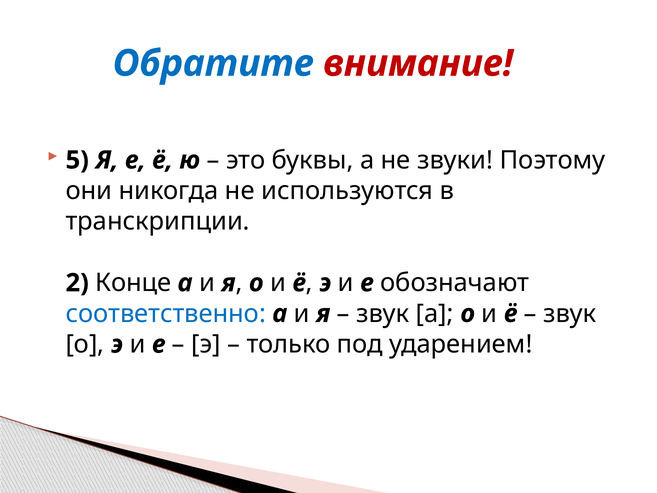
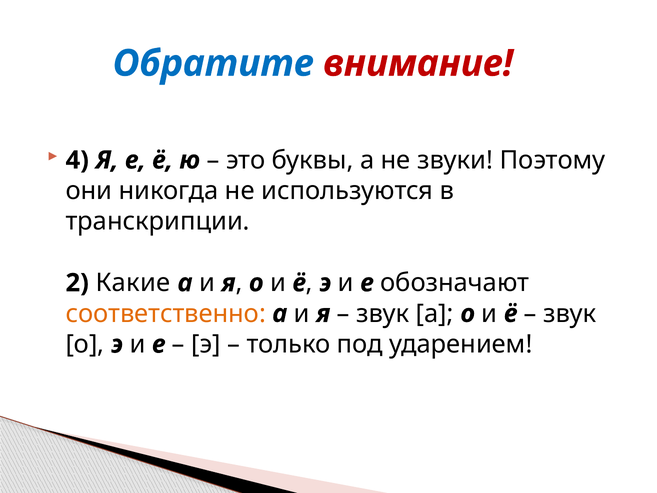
5: 5 -> 4 (77, 160)
Конце: Конце -> Какие (133, 283)
соответственно colour: blue -> orange (166, 313)
